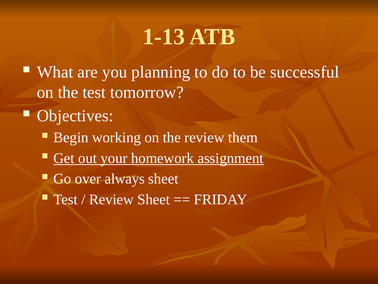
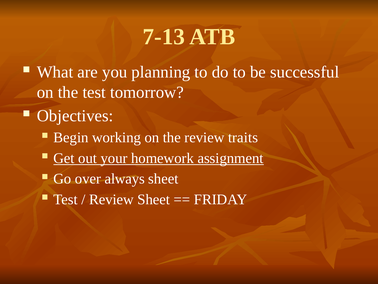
1-13: 1-13 -> 7-13 (164, 37)
them: them -> traits (243, 137)
